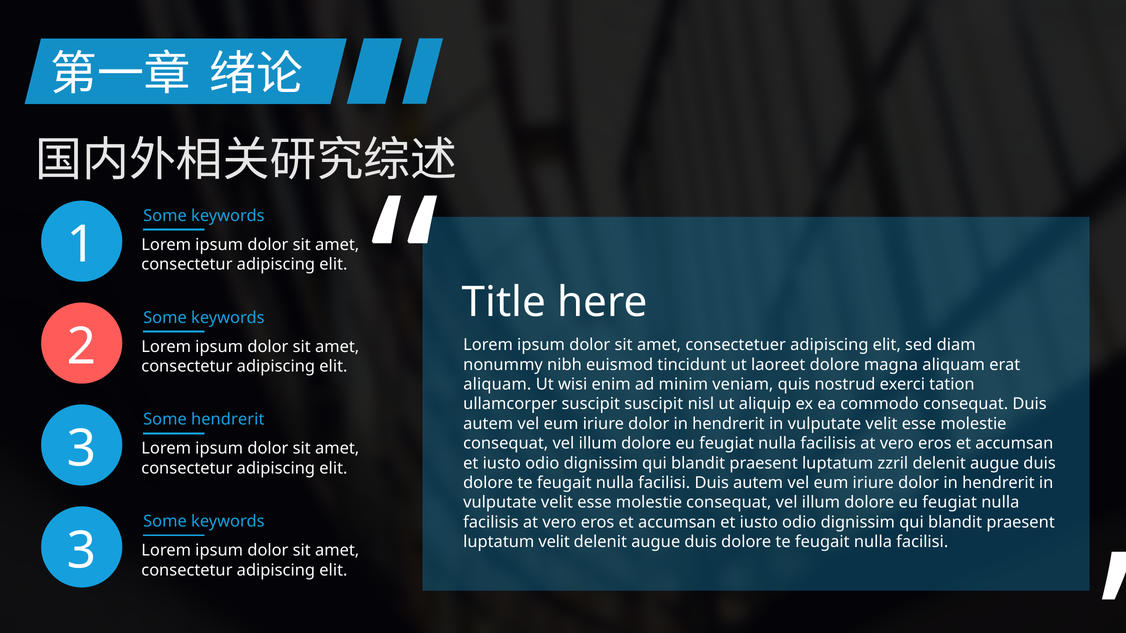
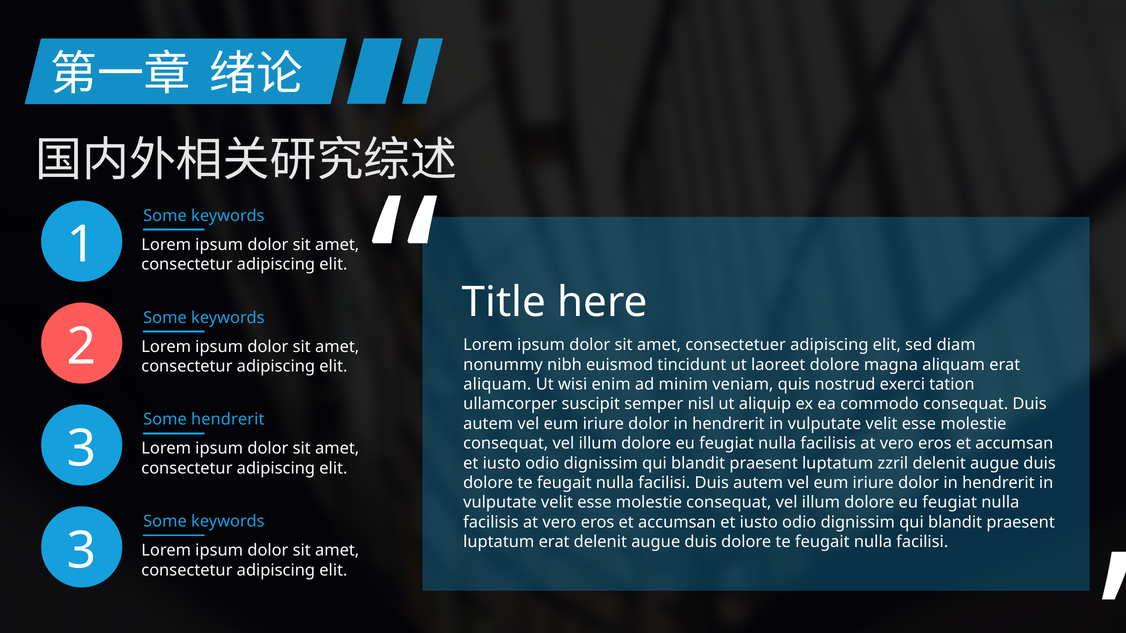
suscipit suscipit: suscipit -> semper (654, 404)
luptatum velit: velit -> erat (554, 542)
